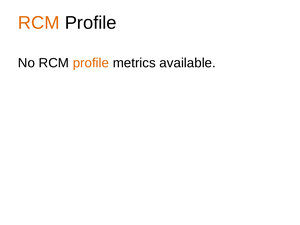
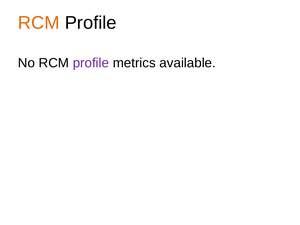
profile colour: orange -> purple (91, 63)
